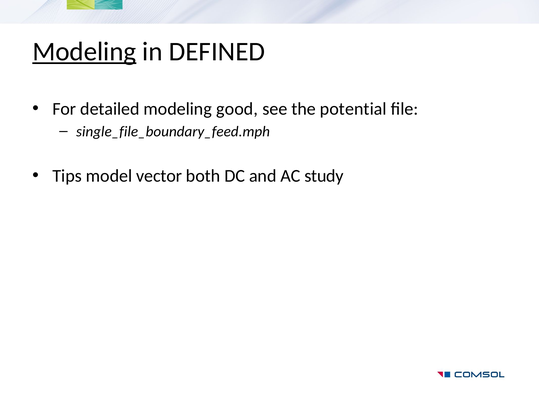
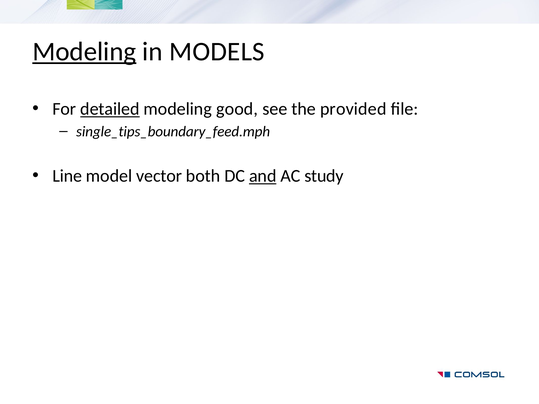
DEFINED: DEFINED -> MODELS (217, 52)
detailed underline: none -> present (110, 109)
potential: potential -> provided (353, 109)
single_file_boundary_feed.mph: single_file_boundary_feed.mph -> single_tips_boundary_feed.mph (173, 132)
Tips: Tips -> Line (67, 176)
and underline: none -> present (263, 176)
